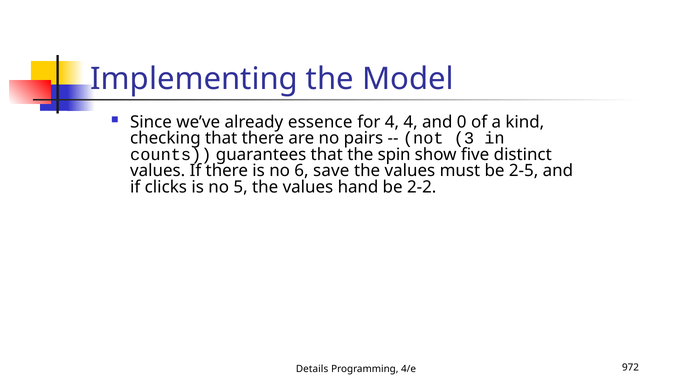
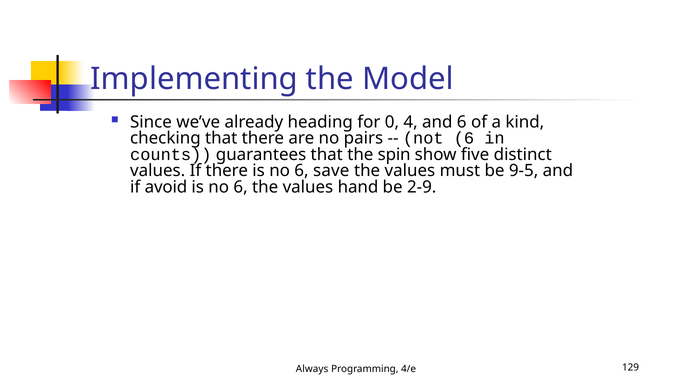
essence: essence -> heading (320, 122)
for 4: 4 -> 0 (392, 122)
and 0: 0 -> 6 (462, 122)
not 3: 3 -> 6 (464, 138)
2-5: 2-5 -> 9-5 (524, 171)
clicks: clicks -> avoid (166, 187)
5: 5 -> 6 (241, 187)
2-2: 2-2 -> 2-9 (422, 187)
Details: Details -> Always (312, 369)
972: 972 -> 129 (631, 368)
